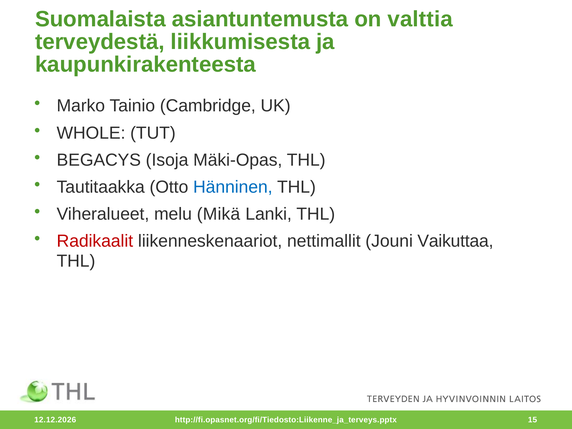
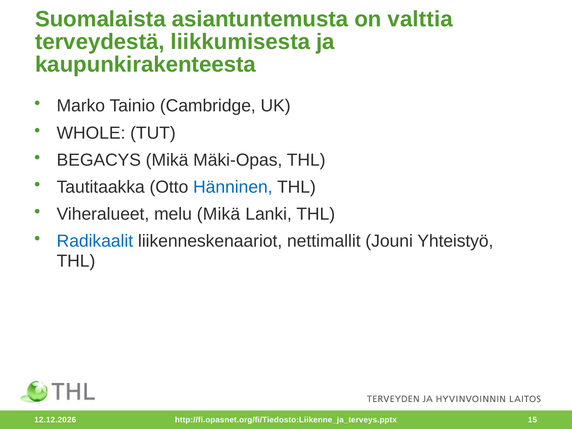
BEGACYS Isoja: Isoja -> Mikä (167, 160)
Radikaalit colour: red -> blue (95, 241)
Vaikuttaa: Vaikuttaa -> Yhteistyö (455, 241)
